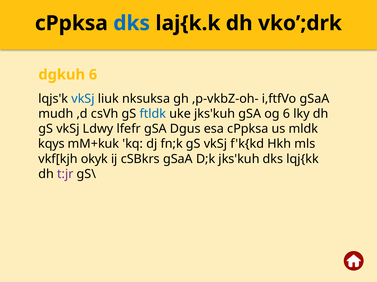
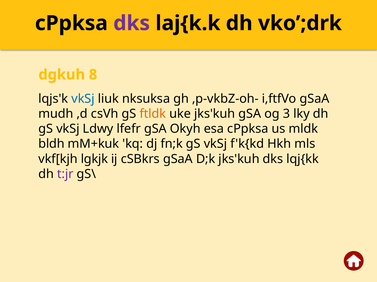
dks colour: blue -> purple (132, 23)
dgkuh 6: 6 -> 8 (93, 75)
ftldk colour: blue -> orange (153, 114)
og 6: 6 -> 3 (286, 114)
Dgus: Dgus -> Okyh (185, 129)
kqys: kqys -> bldh (51, 144)
okyk: okyk -> lgkjk (94, 159)
